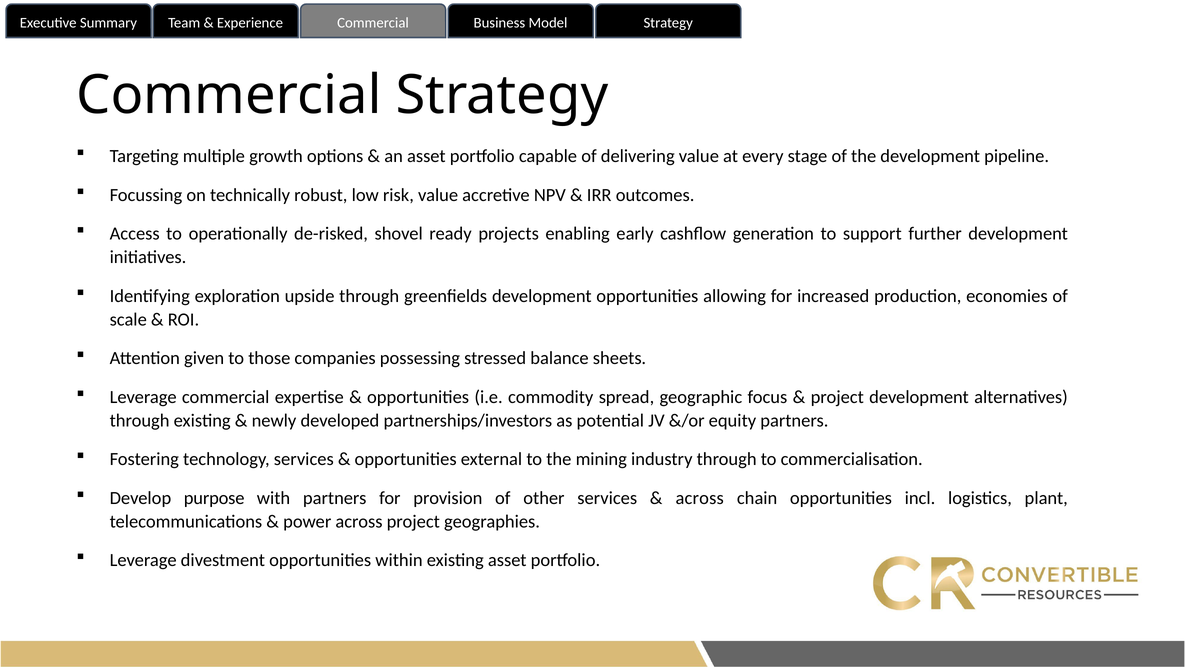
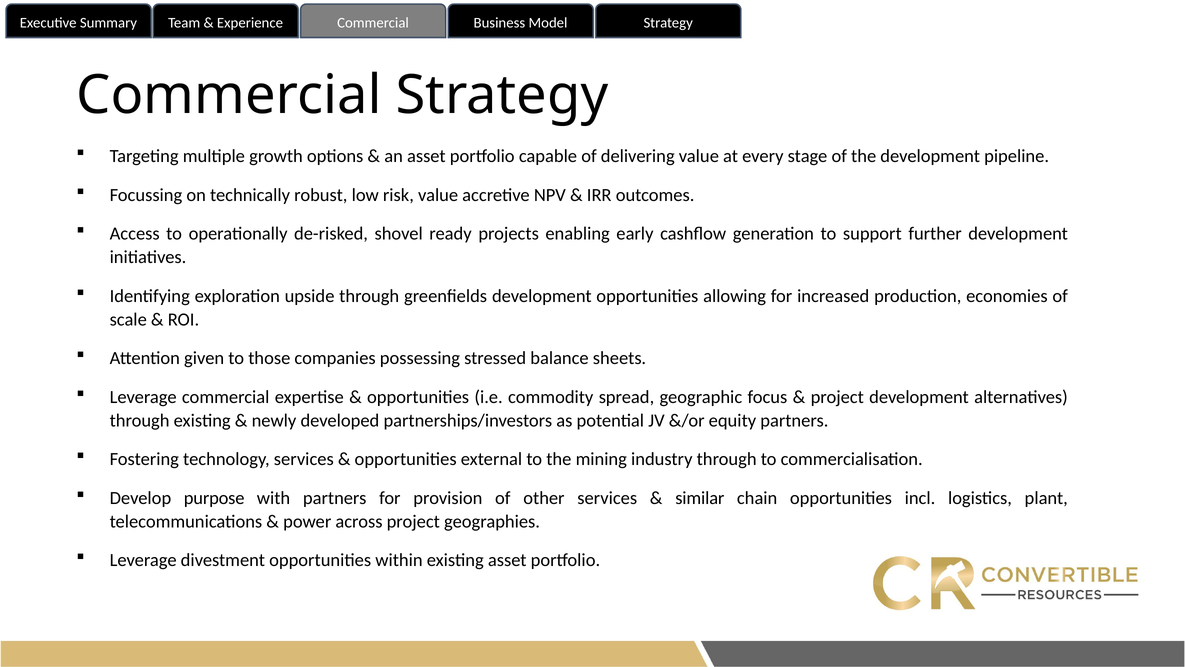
across: across -> similar (700, 498)
